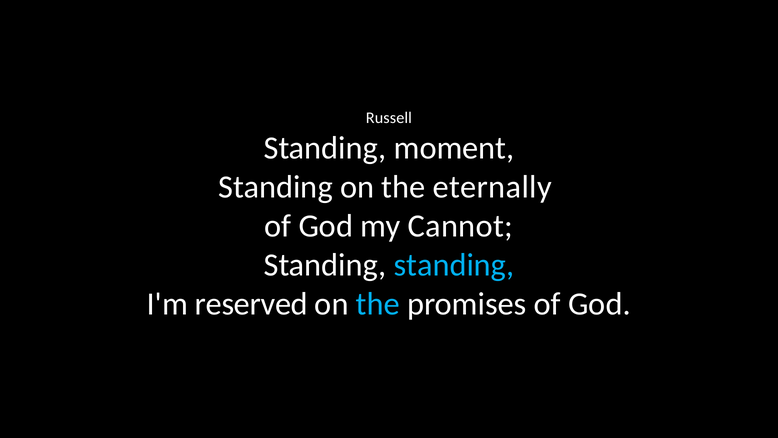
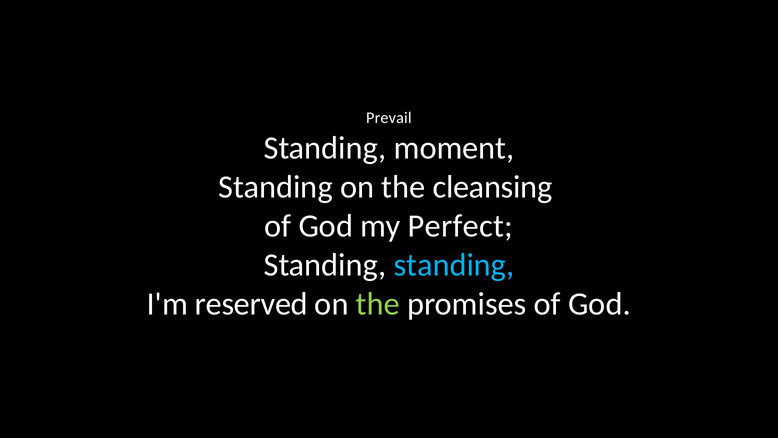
Russell: Russell -> Prevail (389, 118)
eternally: eternally -> cleansing (493, 187)
Cannot: Cannot -> Perfect (460, 226)
the colour: light blue -> light green (378, 304)
